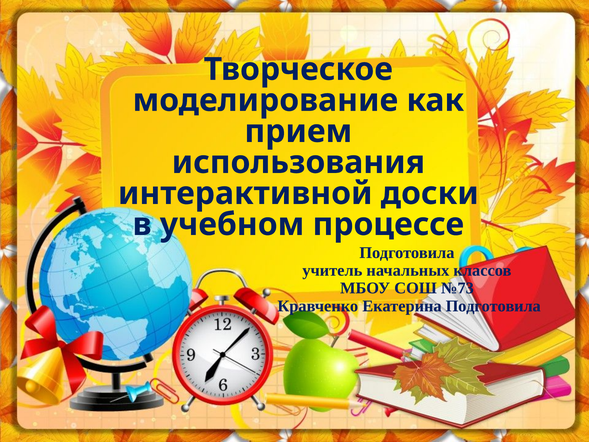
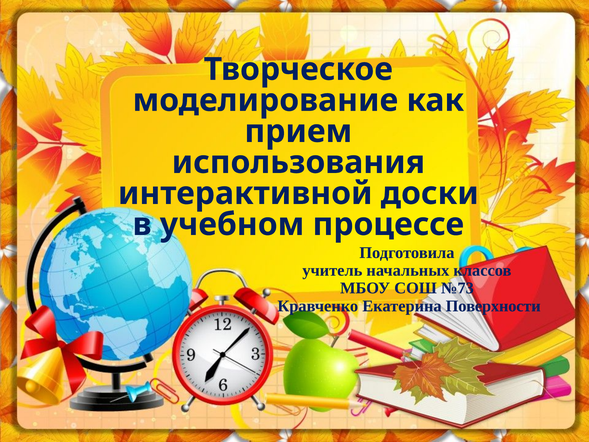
Екатерина Подготовила: Подготовила -> Поверхности (493, 306)
